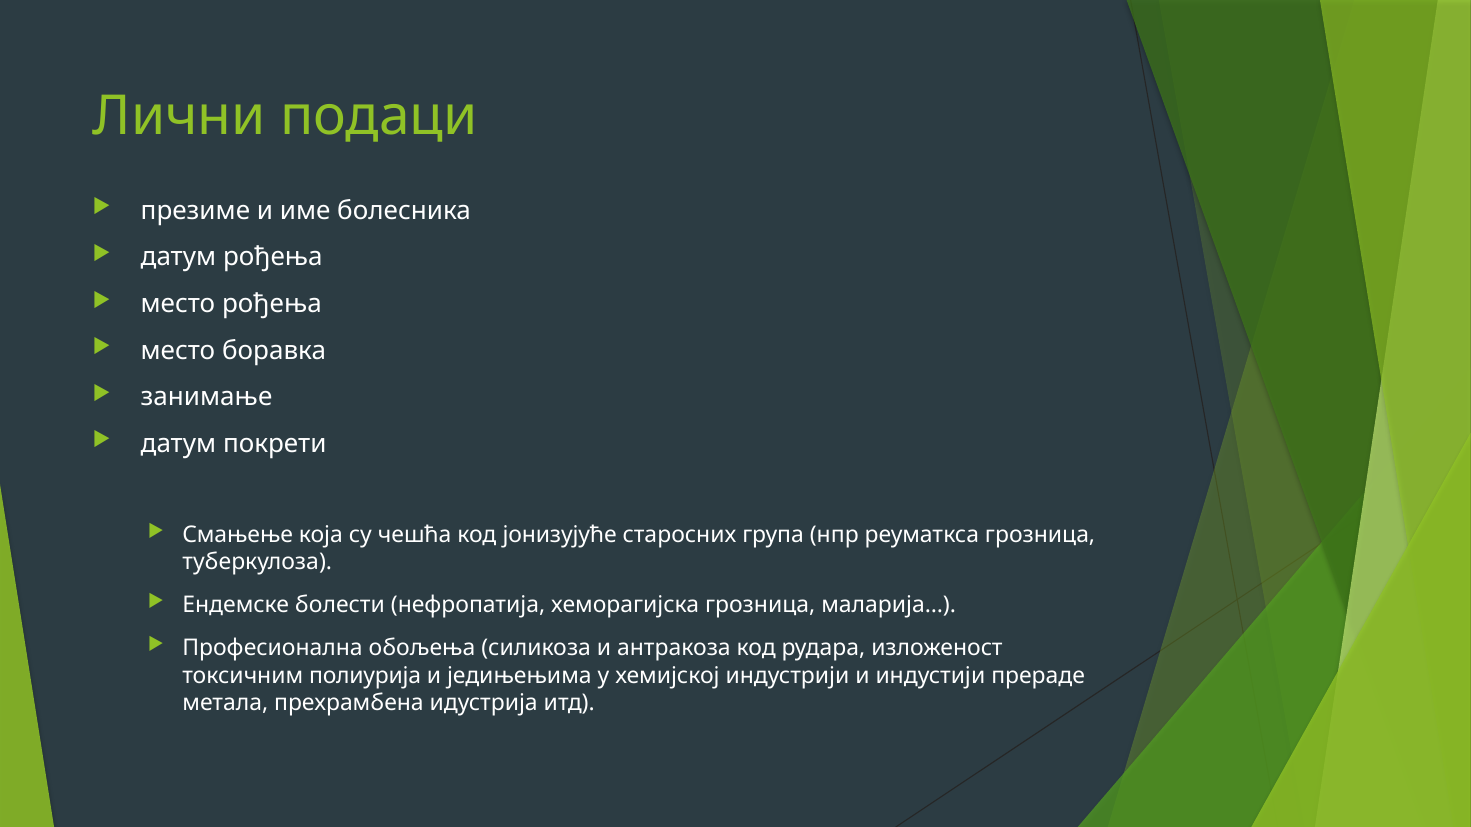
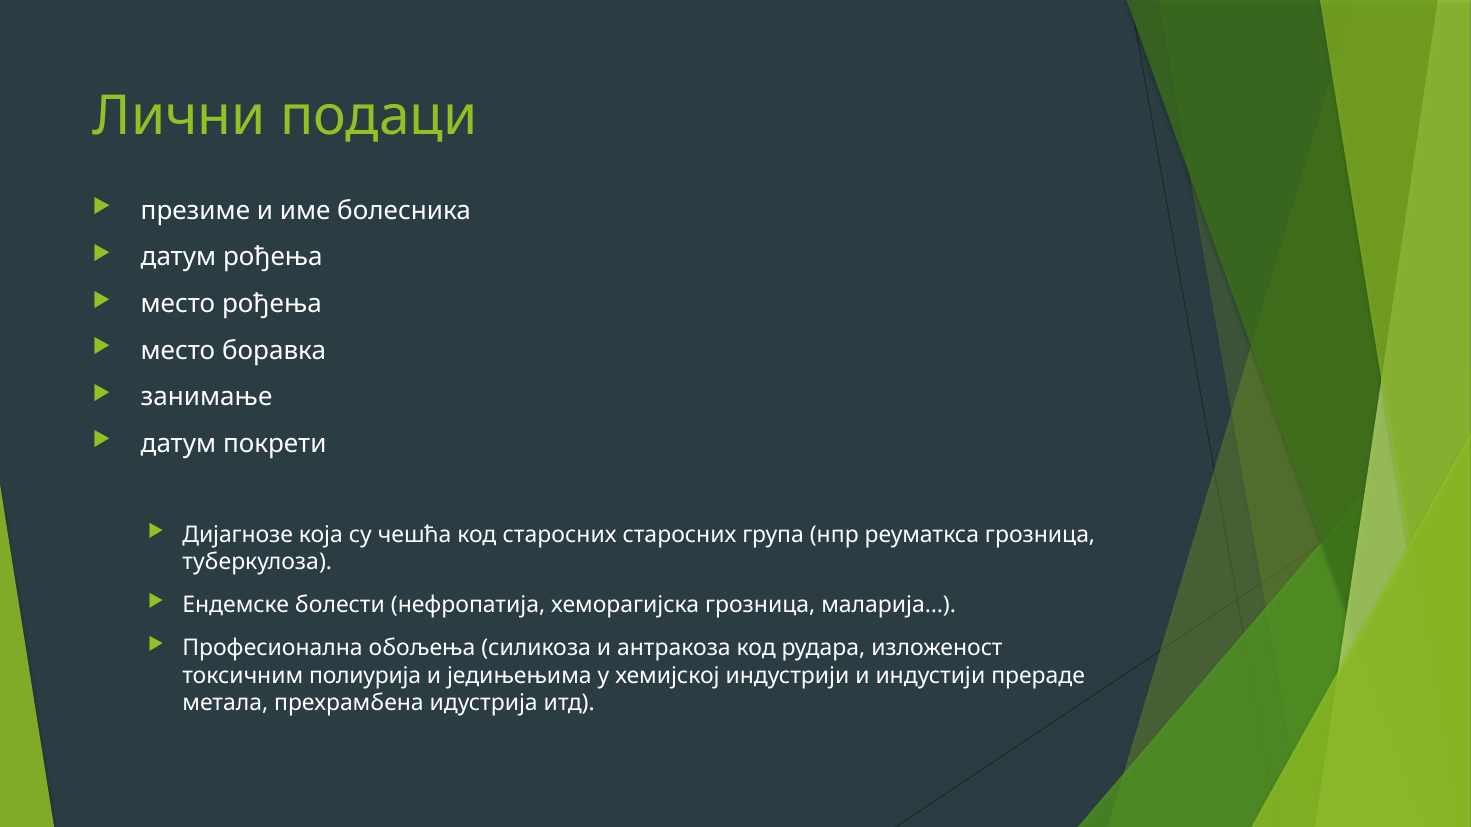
Смањење: Смањење -> Дијагнозе (238, 535)
код јонизујуће: јонизујуће -> старосних (560, 535)
